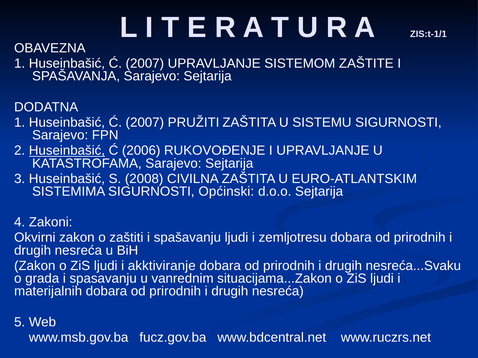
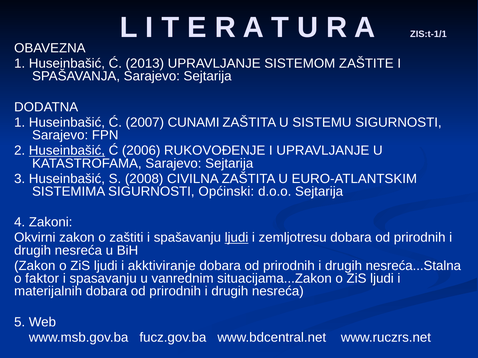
2007: 2007 -> 2013 (145, 64)
PRUŽITI: PRUŽITI -> CUNAMI (194, 123)
ljudi underline: none -> present (236, 238)
nesreća...Svaku: nesreća...Svaku -> nesreća...Stalna (413, 266)
grada: grada -> faktor (42, 279)
